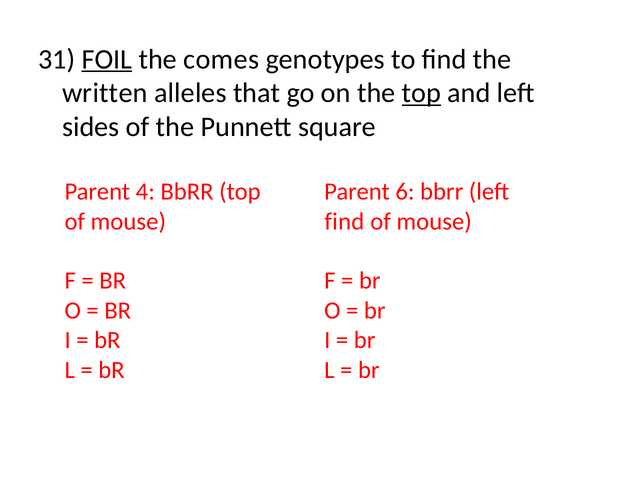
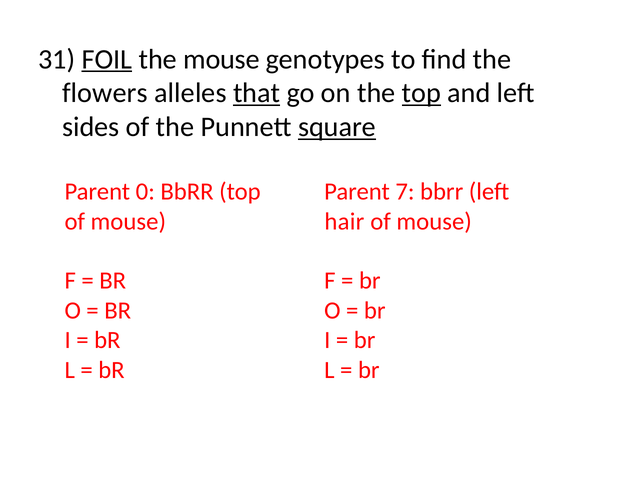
the comes: comes -> mouse (222, 59)
written: written -> flowers (105, 93)
that underline: none -> present (257, 93)
square underline: none -> present (337, 127)
4: 4 -> 0 (145, 192)
6: 6 -> 7 (405, 192)
find: find -> hair (344, 221)
